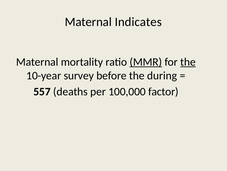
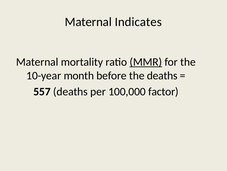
the underline: present -> none (188, 62)
survey: survey -> month (79, 75)
the during: during -> deaths (162, 75)
